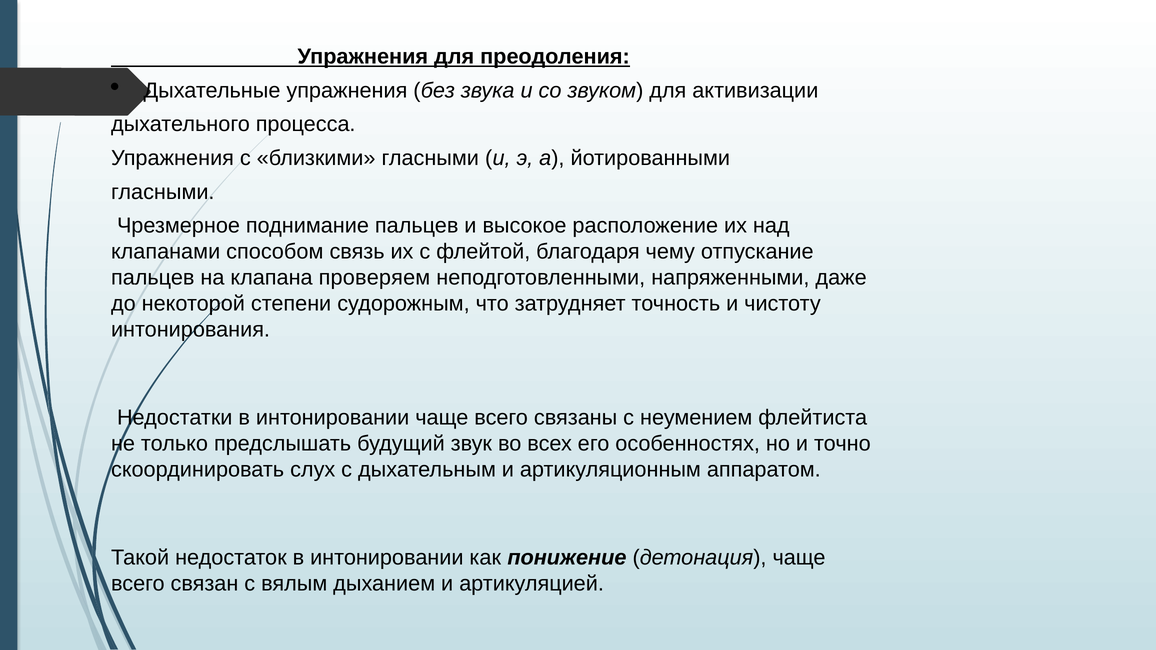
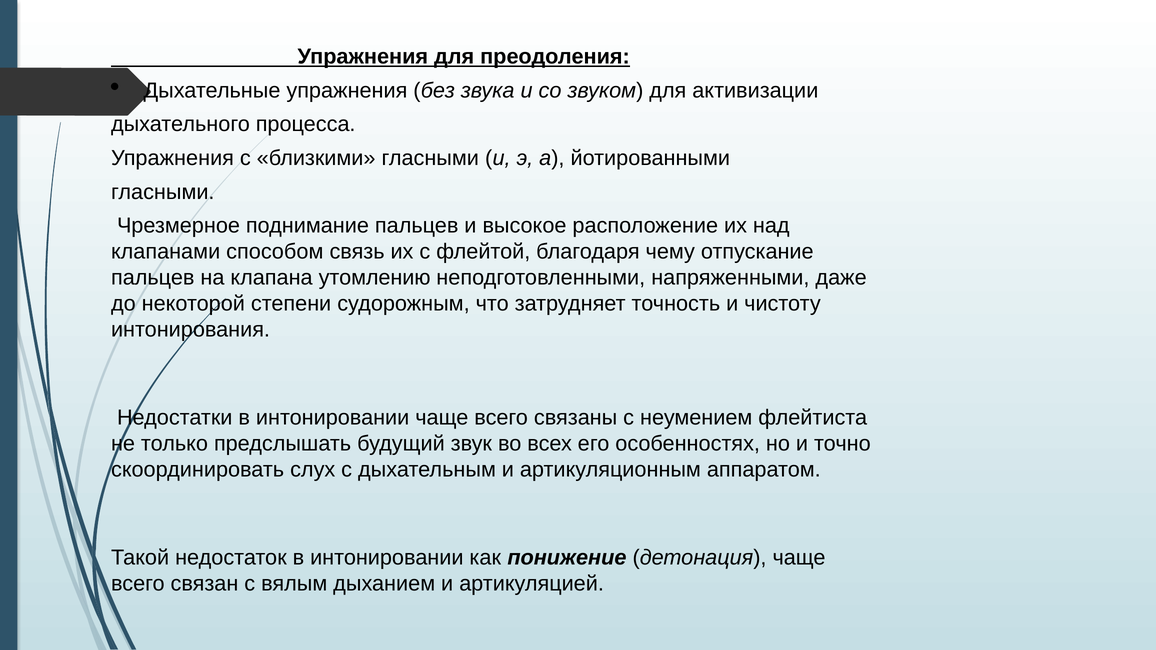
проверяем: проверяем -> утомлению (375, 278)
